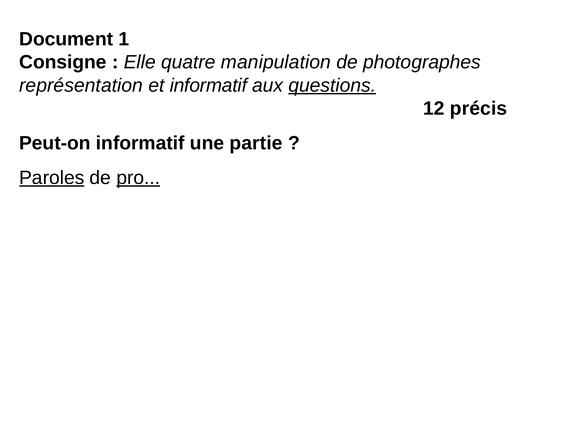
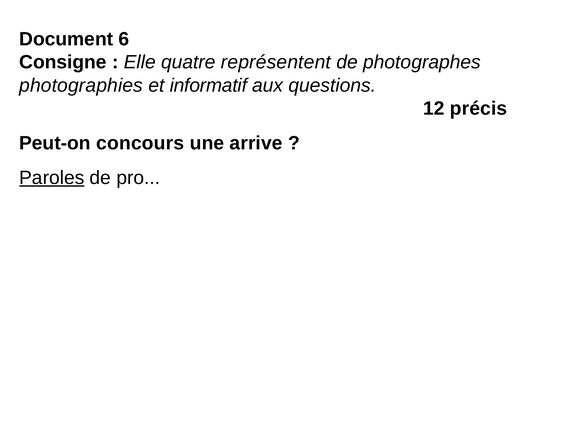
1: 1 -> 6 (124, 39)
manipulation: manipulation -> représentent (276, 62)
représentation: représentation -> photographies (81, 85)
questions underline: present -> none (332, 85)
Peut-on informatif: informatif -> concours (140, 143)
partie: partie -> arrive (256, 143)
pro underline: present -> none (138, 178)
